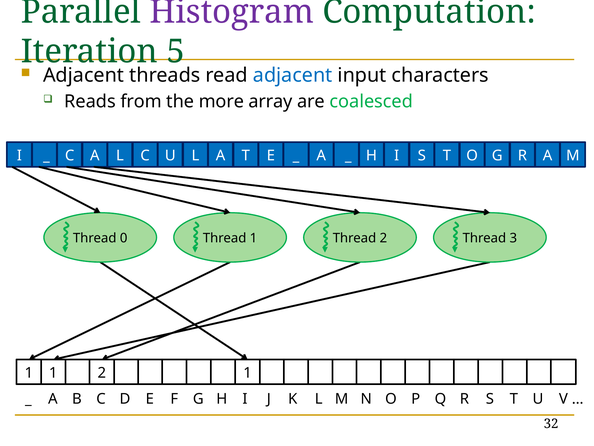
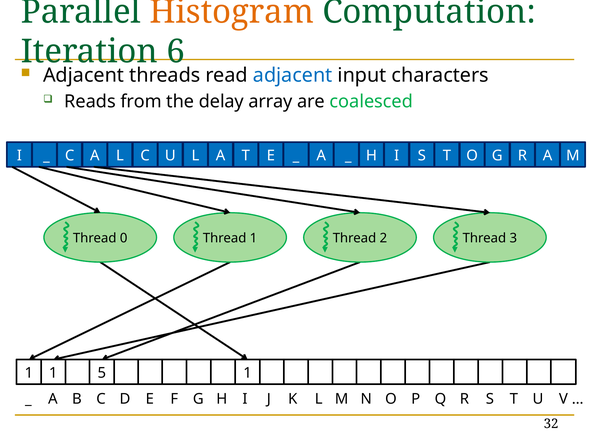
Histogram colour: purple -> orange (232, 12)
5: 5 -> 6 (176, 52)
more: more -> delay (221, 102)
1 2: 2 -> 5 (102, 372)
